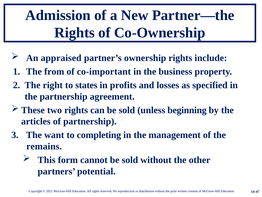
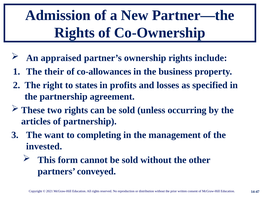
from: from -> their (54, 71)
co-important: co-important -> co-allowances (104, 71)
beginning: beginning -> occurring (187, 110)
remains: remains -> invested (44, 146)
potential: potential -> conveyed (96, 171)
